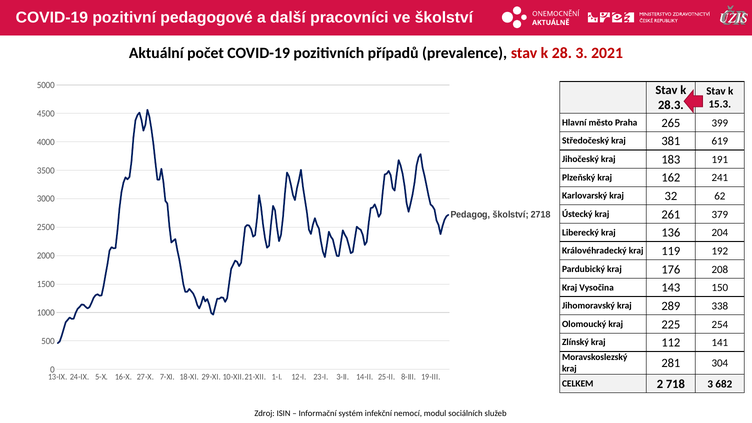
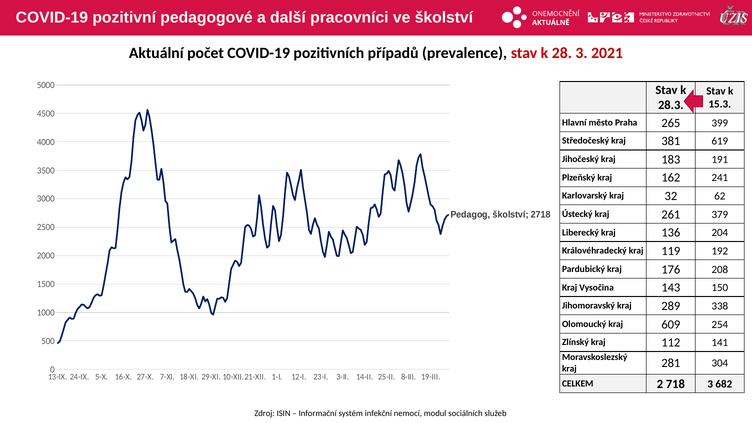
225: 225 -> 609 (671, 324)
